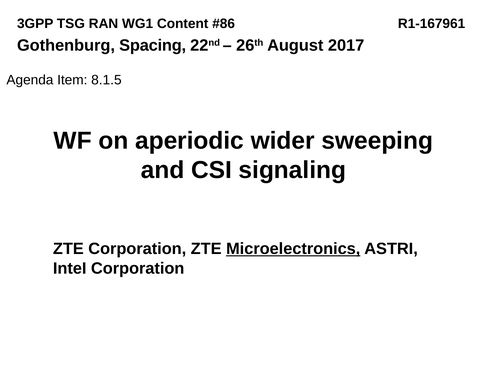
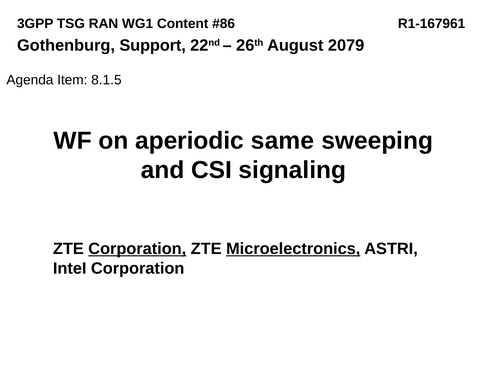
Spacing: Spacing -> Support (153, 45)
2017: 2017 -> 2079 (346, 45)
wider: wider -> same (283, 141)
Corporation underline: none -> present (137, 249)
